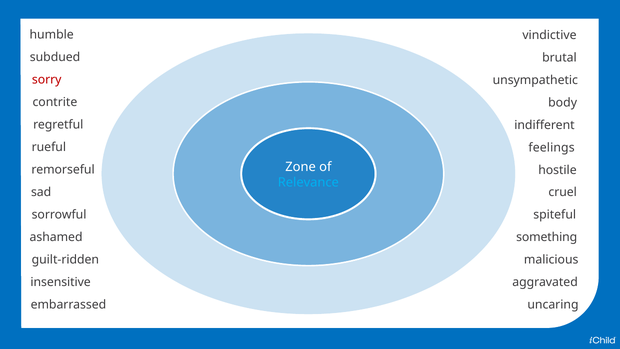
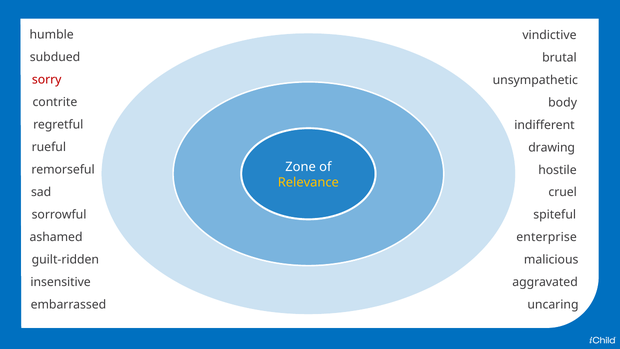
feelings: feelings -> drawing (552, 147)
Relevance colour: light blue -> yellow (308, 182)
something: something -> enterprise (547, 237)
